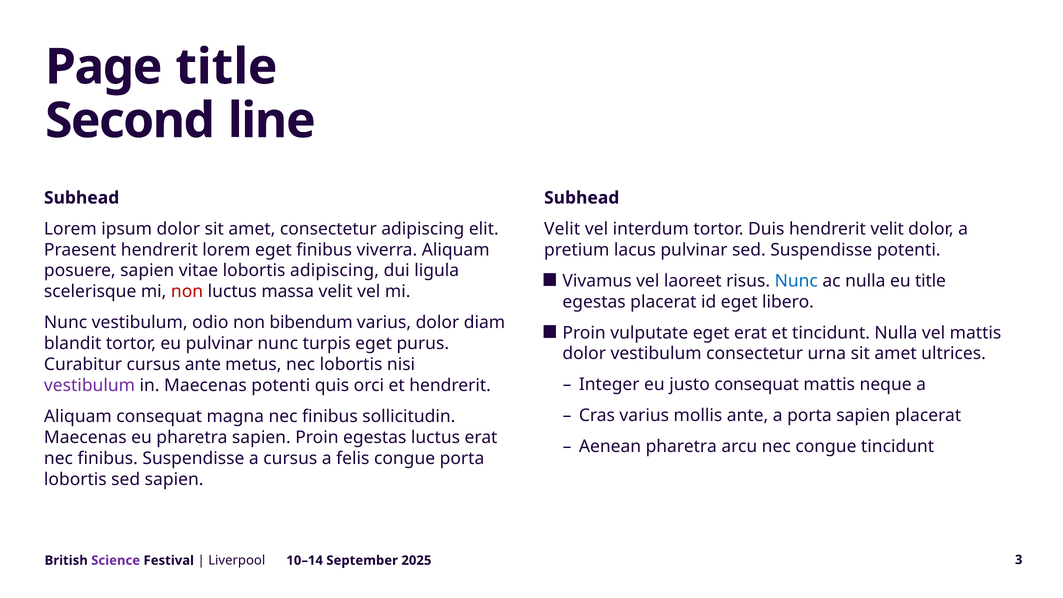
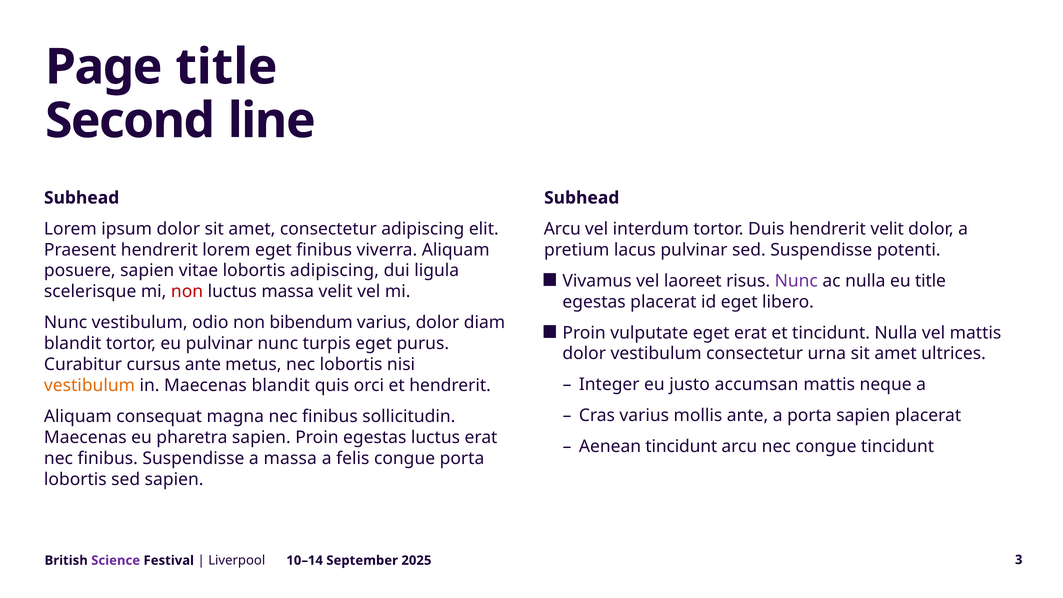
Velit: Velit -> Arcu (562, 229)
Nunc colour: blue -> purple (796, 281)
justo consequat: consequat -> accumsan (757, 385)
vestibulum colour: purple -> orange (90, 385)
Maecenas potenti: potenti -> blandit (281, 385)
Aenean pharetra: pharetra -> tincidunt (681, 447)
a cursus: cursus -> massa (290, 458)
